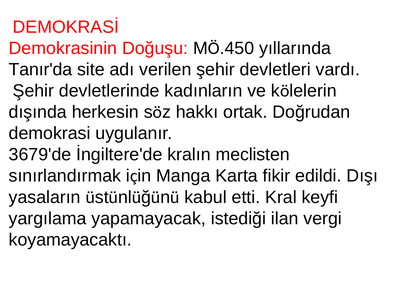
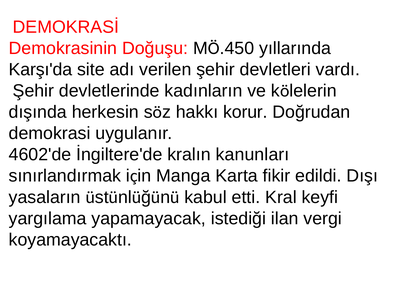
Tanır'da: Tanır'da -> Karşı'da (41, 70)
ortak: ortak -> korur (245, 112)
3679'de: 3679'de -> 4602'de (40, 155)
meclisten: meclisten -> kanunları (253, 155)
